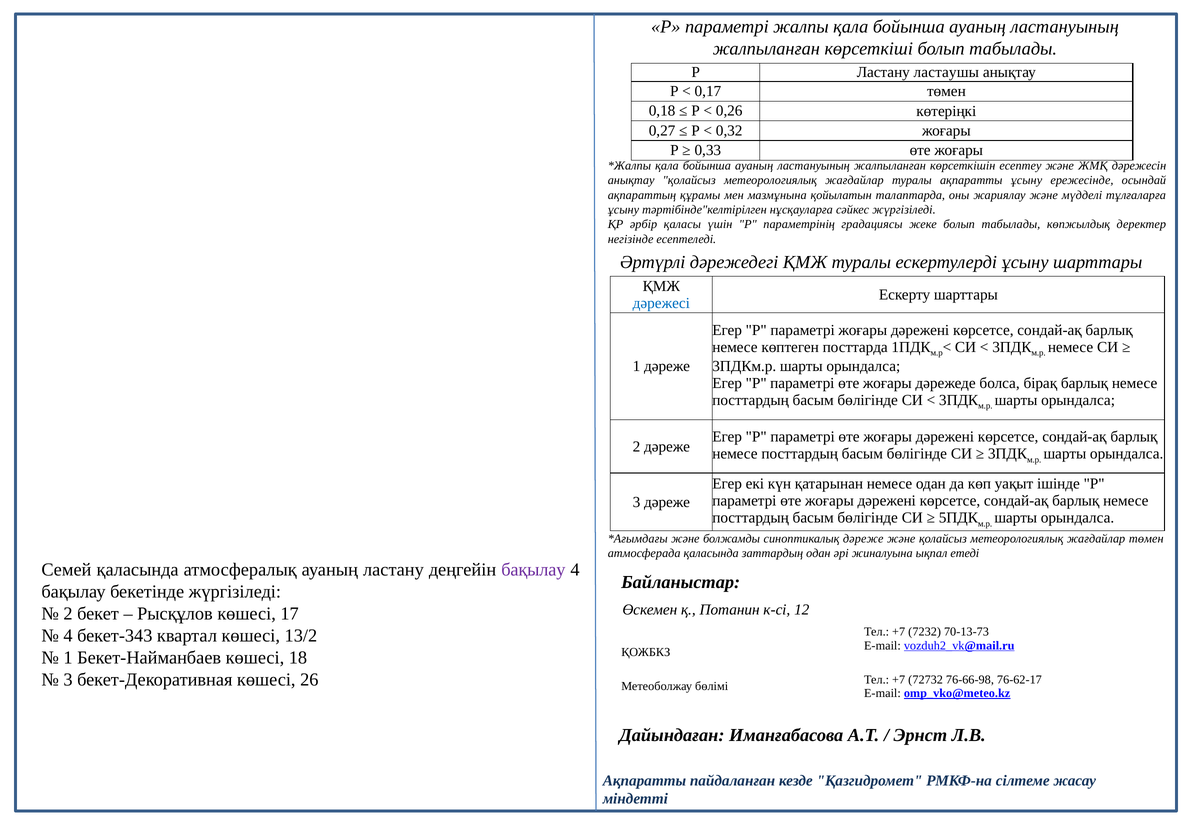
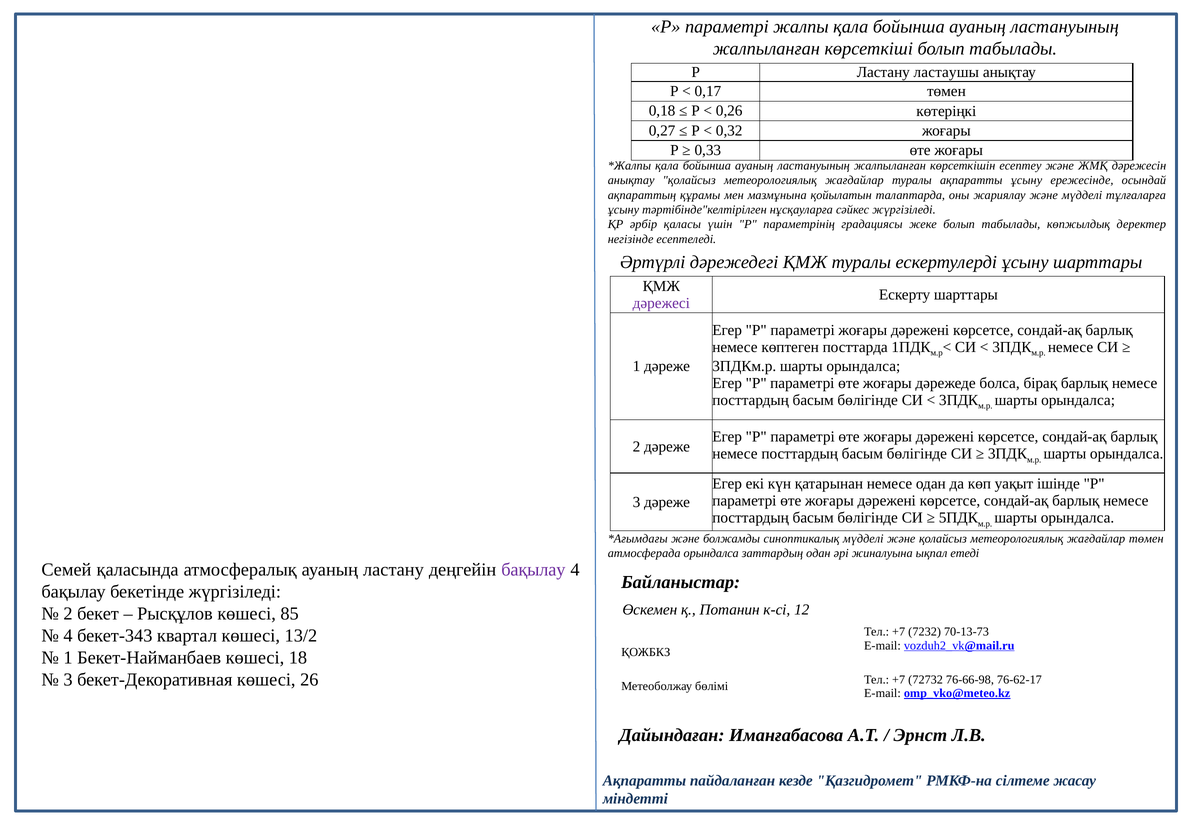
дәрежесі colour: blue -> purple (661, 303)
синоптикалық дәреже: дәреже -> мүдделі (863, 539)
атмосферада қаласында: қаласында -> орындалса (711, 553)
17: 17 -> 85 (290, 614)
